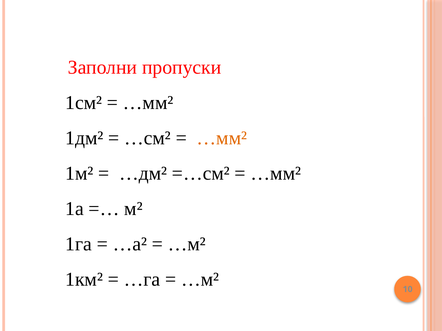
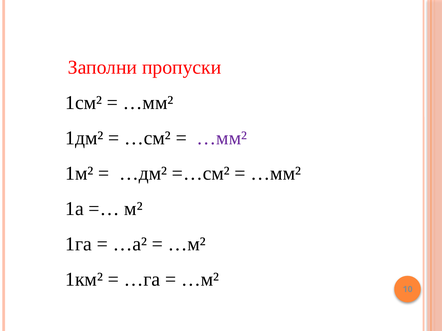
…мм² colour: orange -> purple (222, 138)
